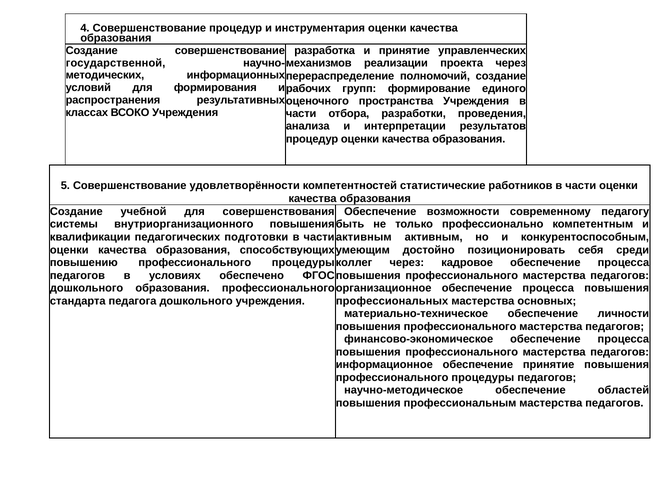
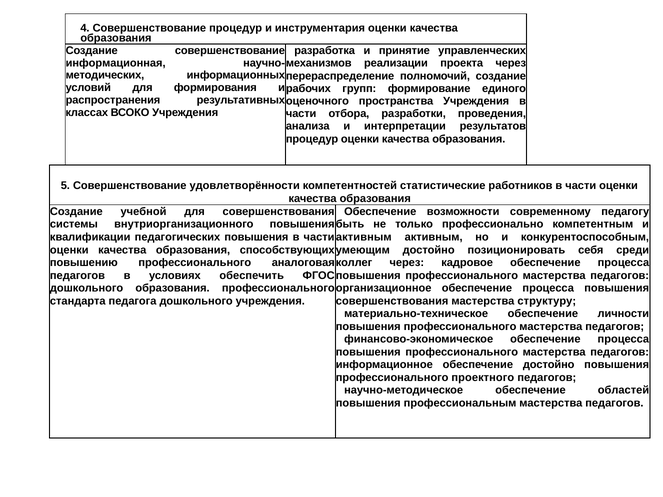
государственной: государственной -> информационная (116, 63)
педагогических подготовки: подготовки -> повышения (256, 237)
повышению профессионального процедуры: процедуры -> аналоговая (303, 263)
обеспечено: обеспечено -> обеспечить (252, 276)
профессиональных: профессиональных -> совершенствования (392, 301)
основных: основных -> структуру (547, 301)
обеспечение принятие: принятие -> достойно (549, 365)
процедуры: процедуры -> проектного (483, 378)
